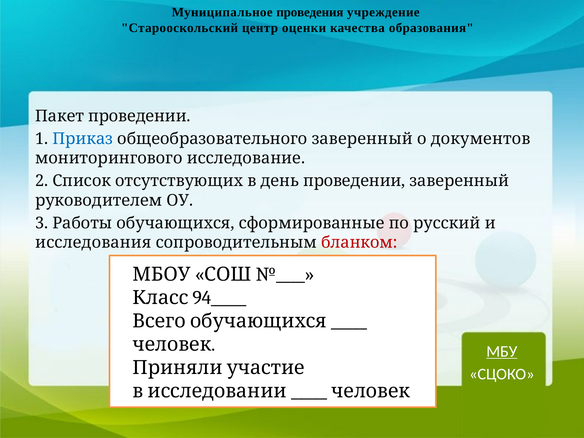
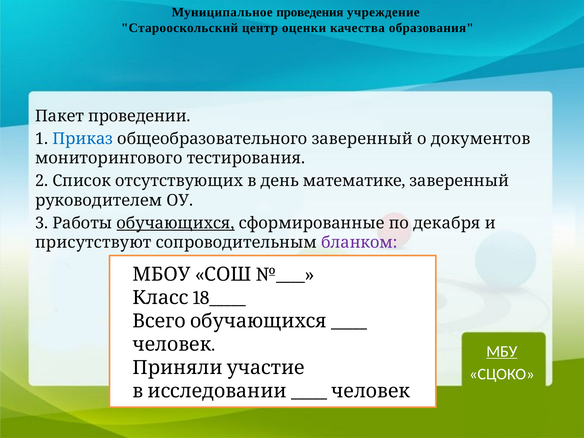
исследование: исследование -> тестирования (246, 158)
день проведении: проведении -> математике (354, 181)
обучающихся underline: none -> present (176, 223)
русский: русский -> декабря (447, 223)
исследования: исследования -> присутствуют (93, 243)
бланком colour: red -> purple (359, 243)
94_____: 94_____ -> 18_____ (219, 298)
